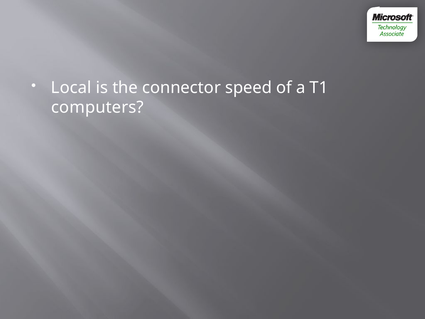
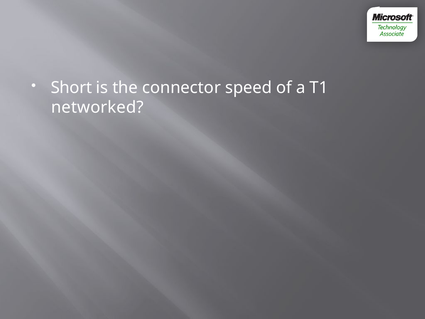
Local: Local -> Short (71, 88)
computers: computers -> networked (97, 107)
